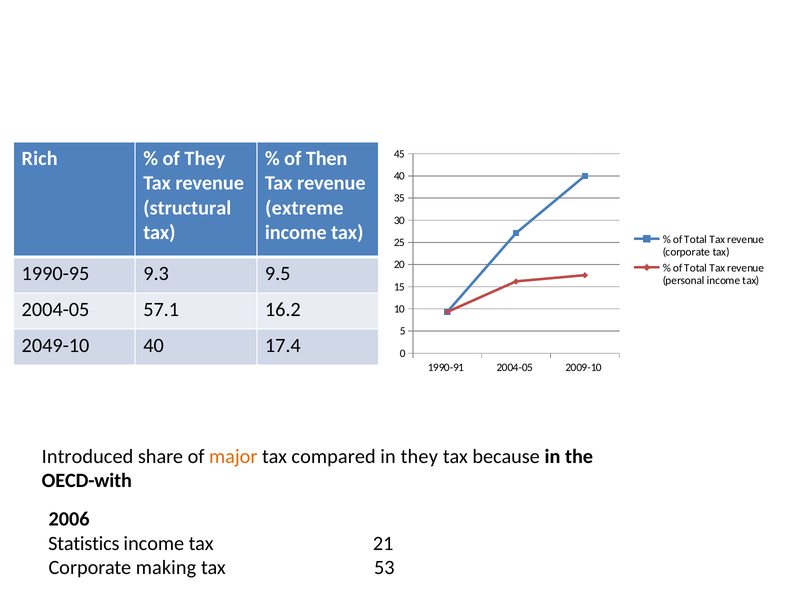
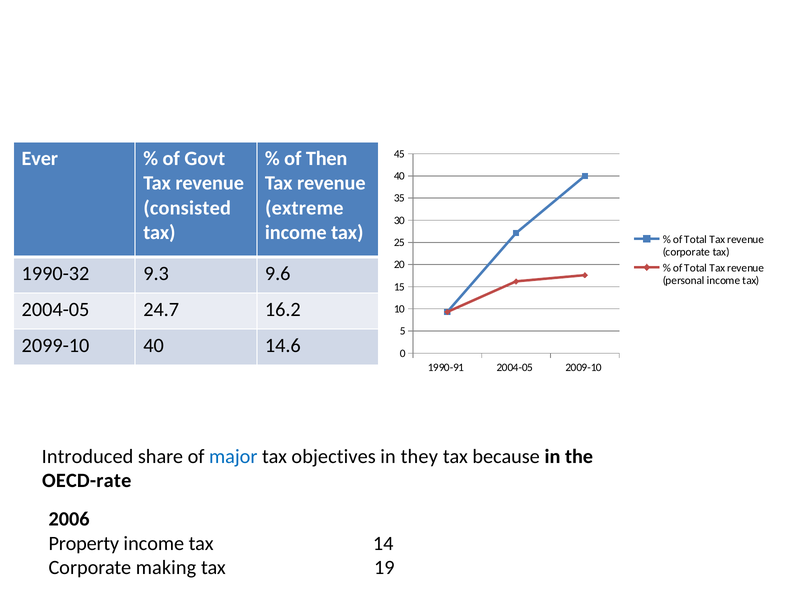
Rich: Rich -> Ever (40, 159)
of They: They -> Govt (205, 159)
structural: structural -> consisted (187, 208)
1990-95: 1990-95 -> 1990-32 (55, 274)
9.5: 9.5 -> 9.6 (278, 274)
57.1: 57.1 -> 24.7 (161, 310)
2049-10: 2049-10 -> 2099-10 (55, 346)
17.4: 17.4 -> 14.6 (283, 346)
major colour: orange -> blue (233, 457)
compared: compared -> objectives (334, 457)
OECD-with: OECD-with -> OECD-rate (87, 481)
Statistics: Statistics -> Property (84, 544)
21: 21 -> 14 (383, 544)
53: 53 -> 19 (384, 568)
